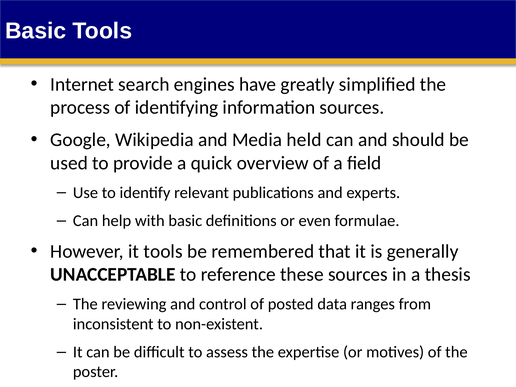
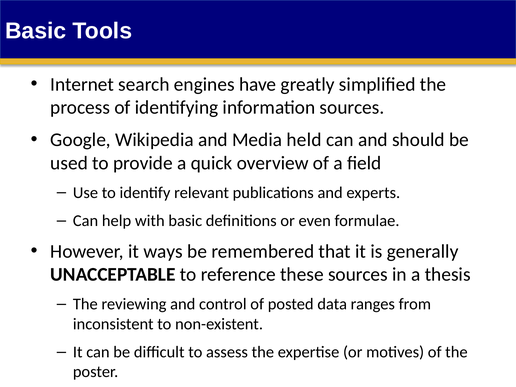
it tools: tools -> ways (163, 251)
